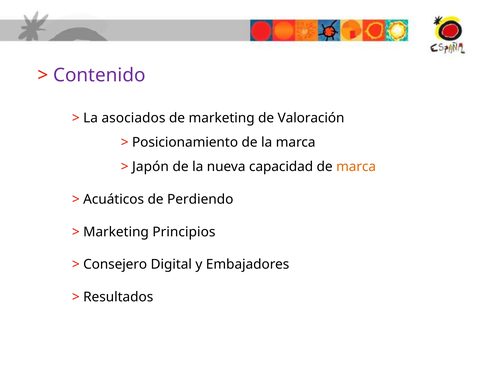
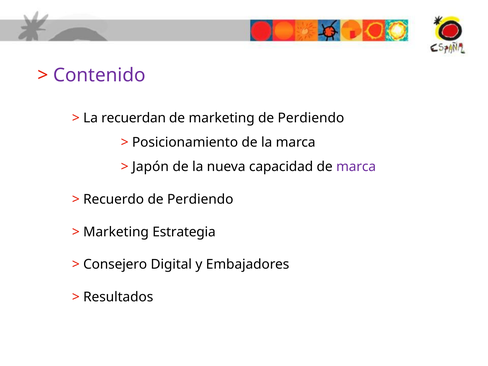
asociados: asociados -> recuerdan (134, 118)
marketing de Valoración: Valoración -> Perdiendo (311, 118)
marca colour: orange -> purple (356, 167)
Acuáticos: Acuáticos -> Recuerdo (114, 199)
Principios: Principios -> Estrategia (184, 232)
